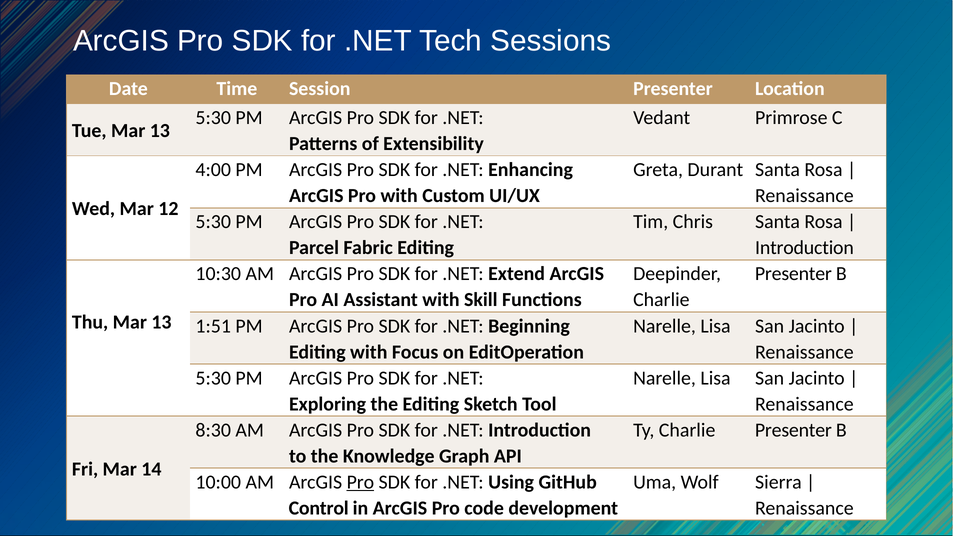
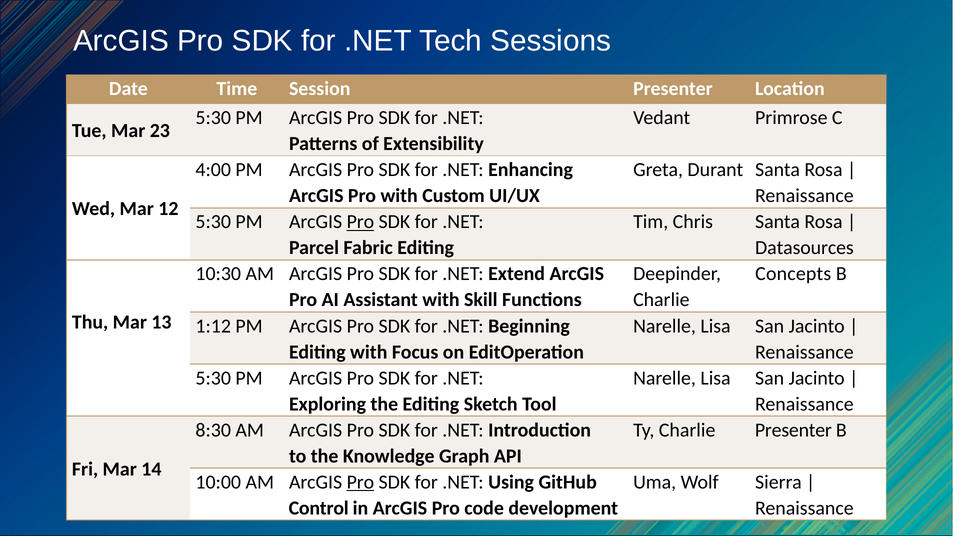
Tue Mar 13: 13 -> 23 (160, 131)
Pro underline: none -> present (360, 222)
Introduction: Introduction -> Datasources (804, 248)
Presenter: Presenter -> Concepts (793, 274)
1:51: 1:51 -> 1:12 (213, 326)
